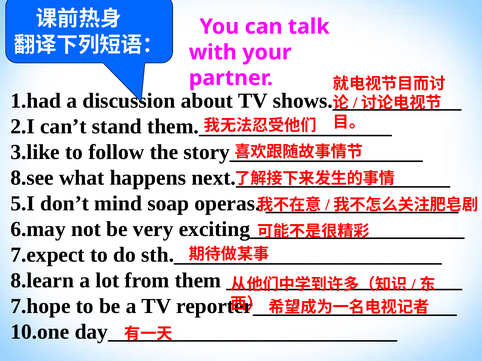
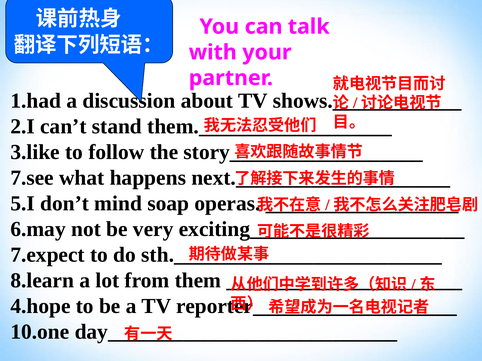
8.see: 8.see -> 7.see (32, 178)
7.hope: 7.hope -> 4.hope (40, 307)
